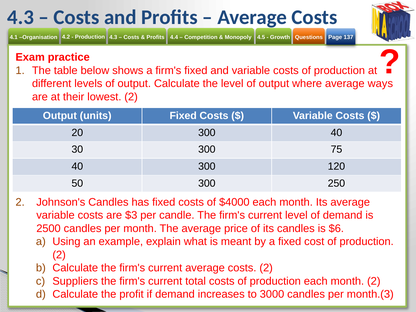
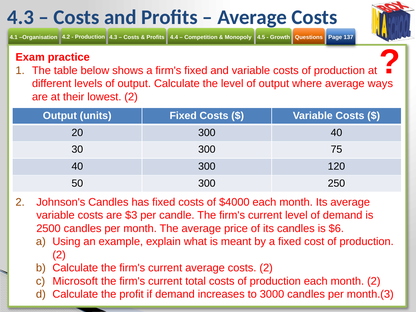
Suppliers: Suppliers -> Microsoft (75, 281)
